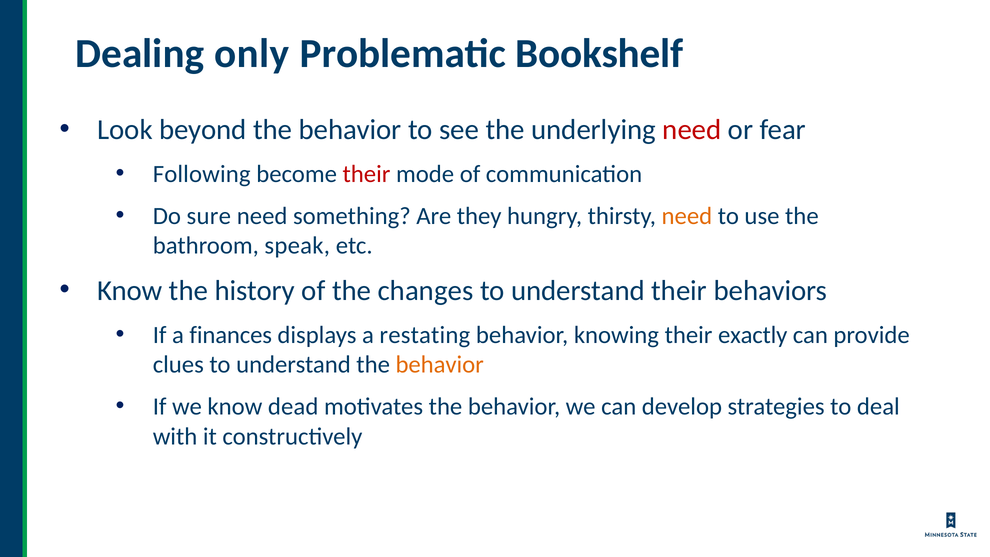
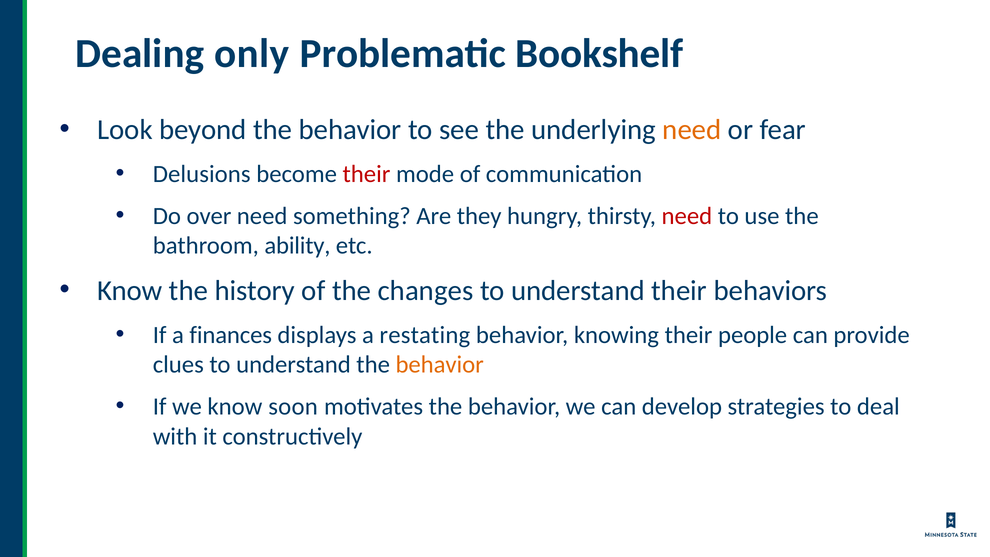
need colour: red -> orange (692, 130)
Following: Following -> Delusions (202, 174)
sure: sure -> over (209, 216)
need colour: orange -> red (687, 216)
speak: speak -> ability (297, 246)
exactly: exactly -> people (753, 335)
dead: dead -> soon (293, 407)
